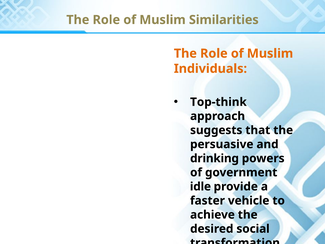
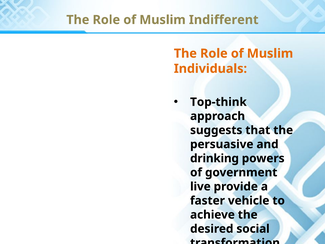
Similarities: Similarities -> Indifferent (224, 20)
idle: idle -> live (200, 186)
